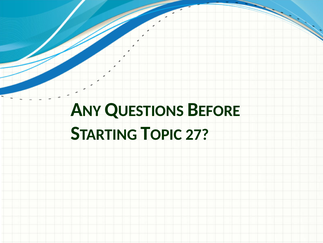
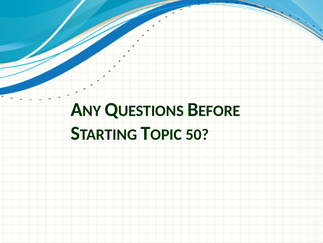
27: 27 -> 50 (197, 134)
